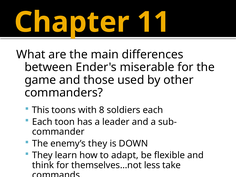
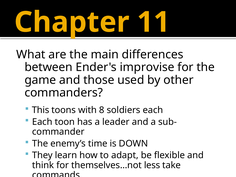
miserable: miserable -> improvise (147, 67)
enemy’s they: they -> time (98, 144)
